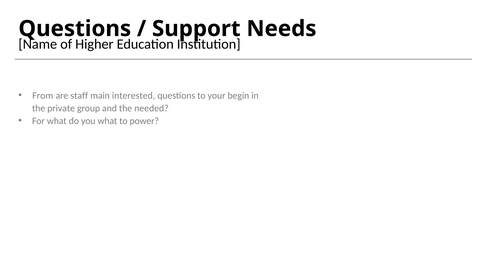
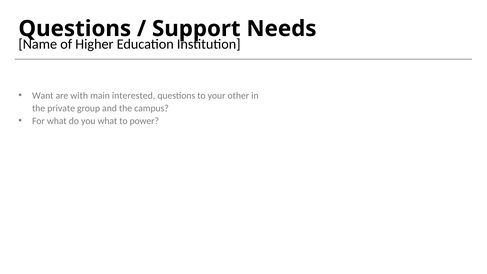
From: From -> Want (43, 96)
staff: staff -> with (79, 96)
begin: begin -> other (238, 96)
needed: needed -> campus (152, 108)
